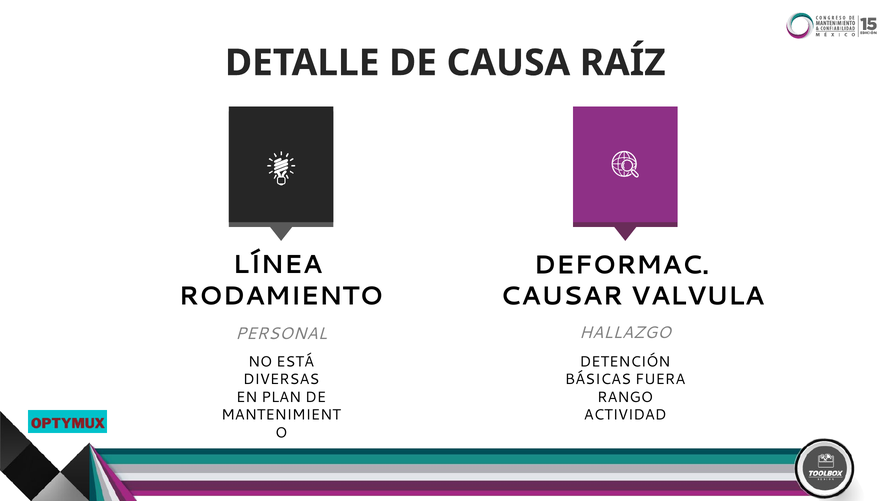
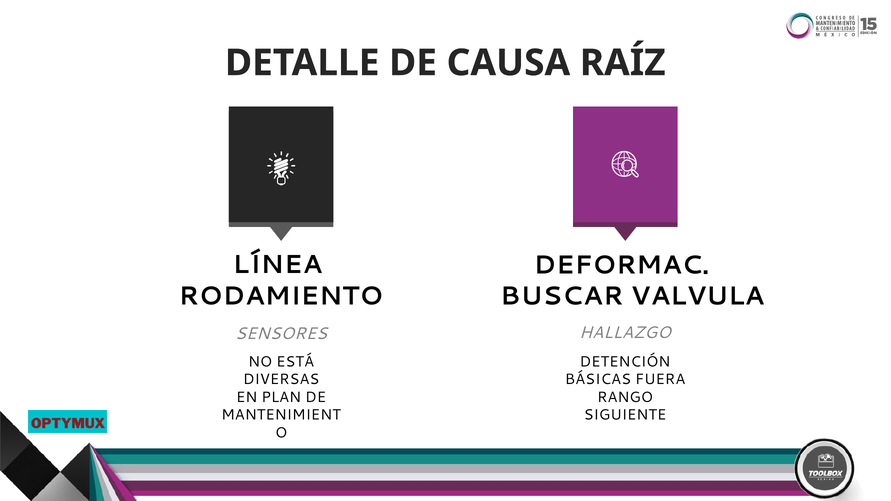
CAUSAR: CAUSAR -> BUSCAR (562, 296)
PERSONAL: PERSONAL -> SENSORES (281, 334)
ACTIVIDAD: ACTIVIDAD -> SIGUIENTE (625, 415)
